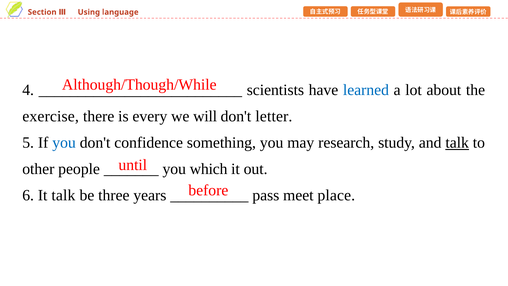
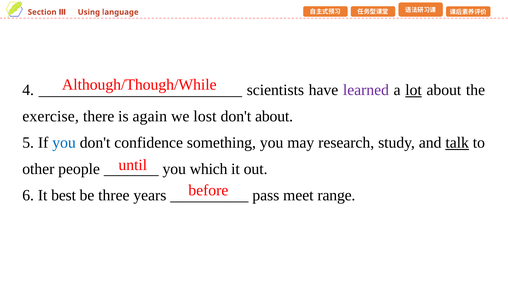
learned colour: blue -> purple (366, 90)
lot underline: none -> present (414, 90)
every: every -> again (150, 116)
will: will -> lost (205, 116)
don't letter: letter -> about (274, 116)
It talk: talk -> best (64, 195)
place: place -> range (336, 195)
